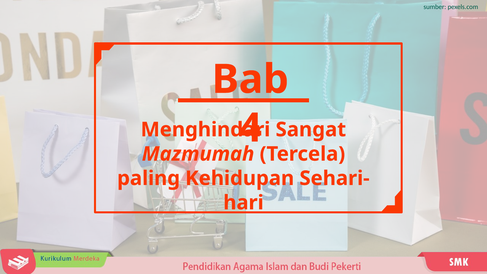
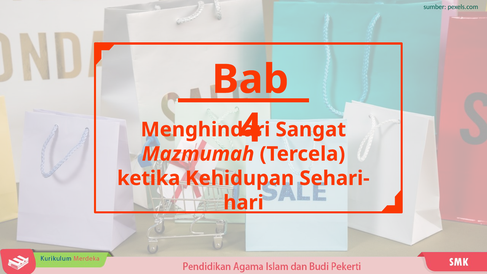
paling: paling -> ketika (149, 178)
